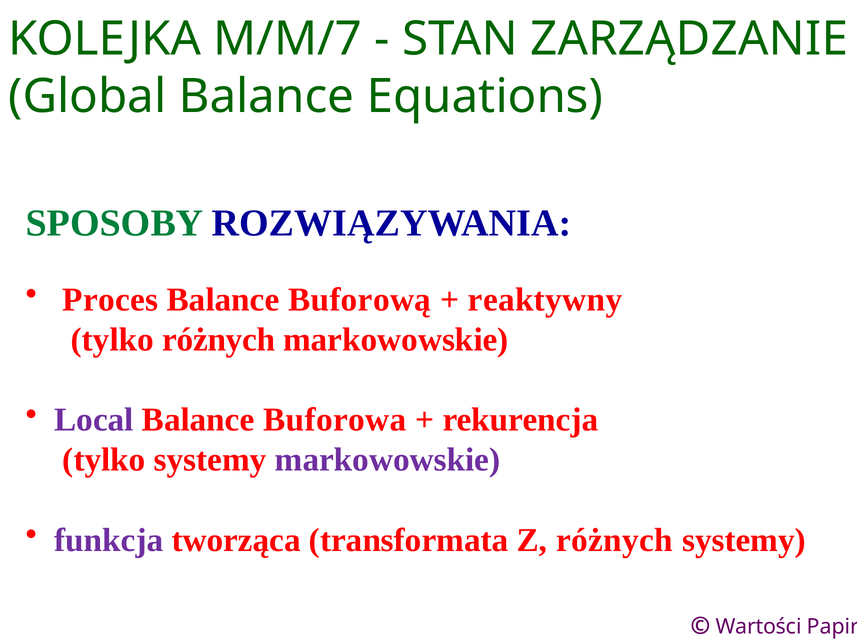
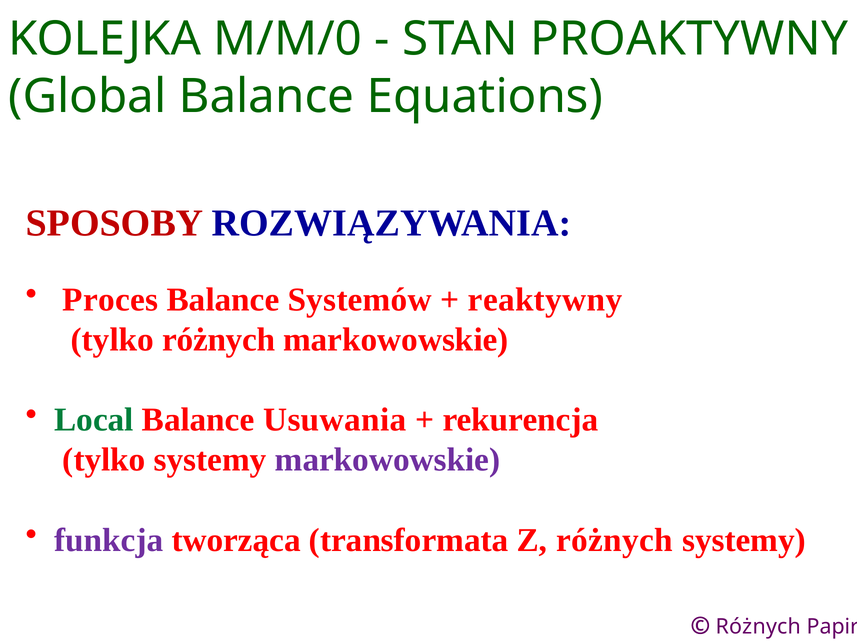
M/M/7: M/M/7 -> M/M/0 (288, 39)
ZARZĄDZANIE: ZARZĄDZANIE -> PROAKTYWNY (689, 39)
SPOSOBY colour: green -> red (115, 223)
Buforową: Buforową -> Systemów (360, 300)
Local colour: purple -> green (94, 420)
Buforowa: Buforowa -> Usuwania (335, 420)
Wartości: Wartości -> Różnych (758, 627)
